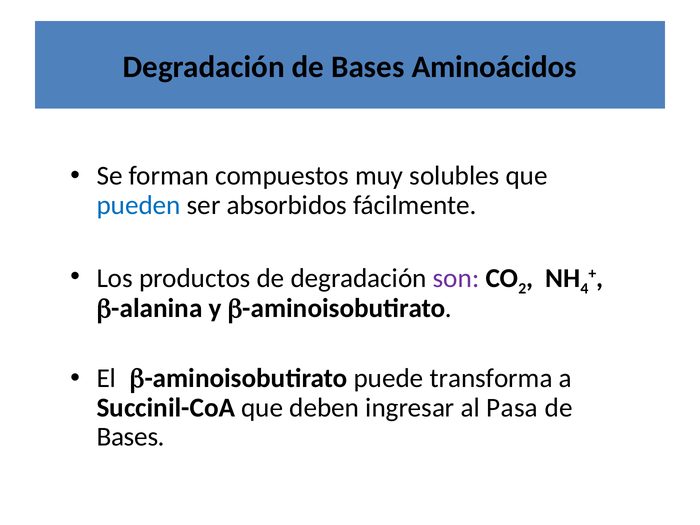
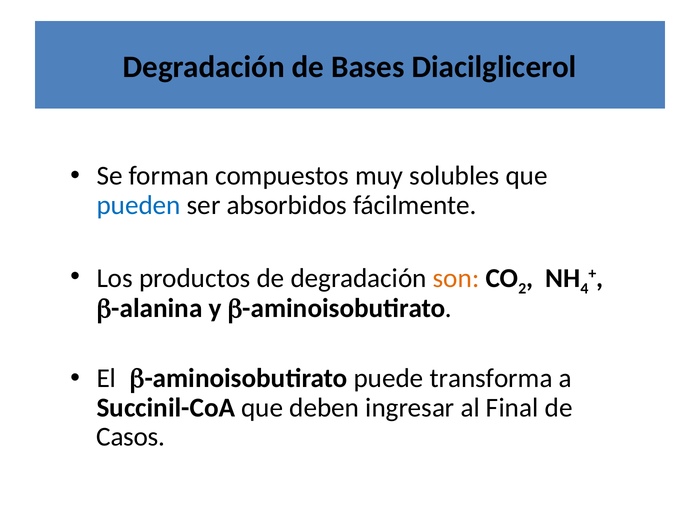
Aminoácidos: Aminoácidos -> Diacilglicerol (494, 67)
son colour: purple -> orange (456, 278)
Pasa: Pasa -> Final (512, 408)
Bases: Bases -> Casos (131, 437)
